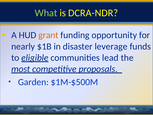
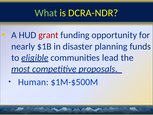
grant colour: orange -> red (48, 35)
leverage: leverage -> planning (111, 46)
Garden: Garden -> Human (33, 82)
